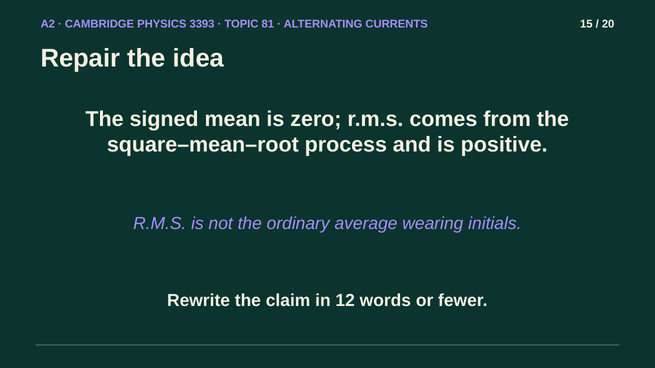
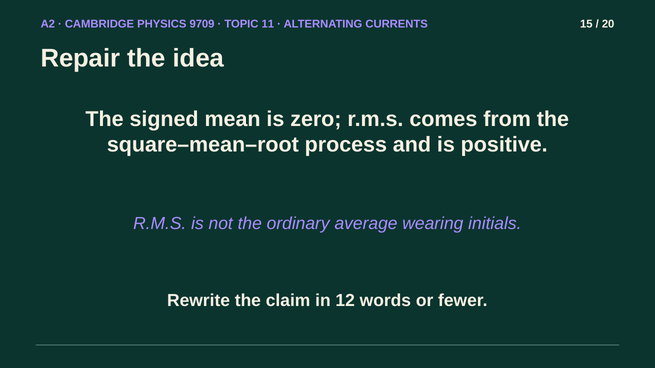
3393: 3393 -> 9709 (202, 24)
81: 81 -> 11 (268, 24)
